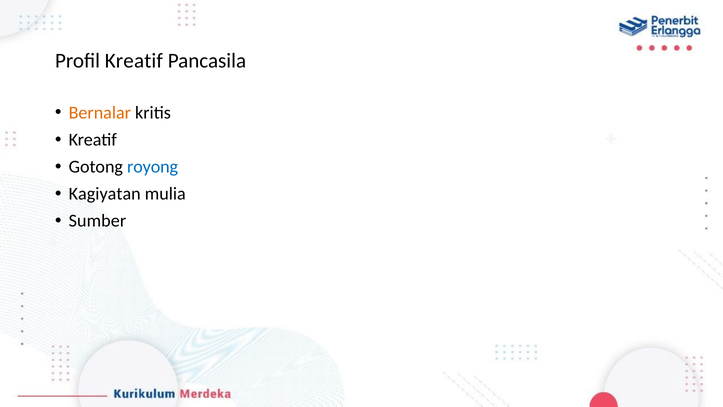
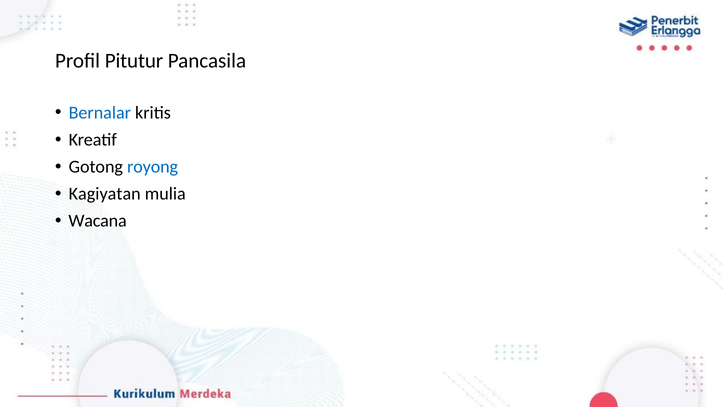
Profil Kreatif: Kreatif -> Pitutur (134, 61)
Bernalar colour: orange -> blue (100, 113)
Sumber: Sumber -> Wacana (98, 221)
